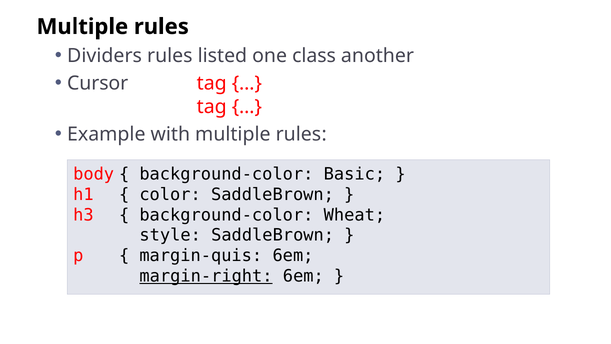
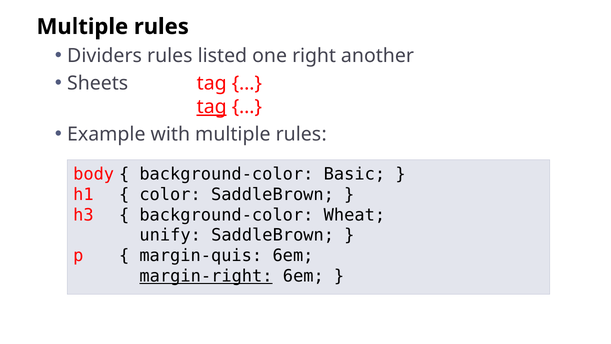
class: class -> right (314, 56)
Cursor: Cursor -> Sheets (98, 83)
tag underline: none -> present (212, 107)
style: style -> unify (170, 235)
